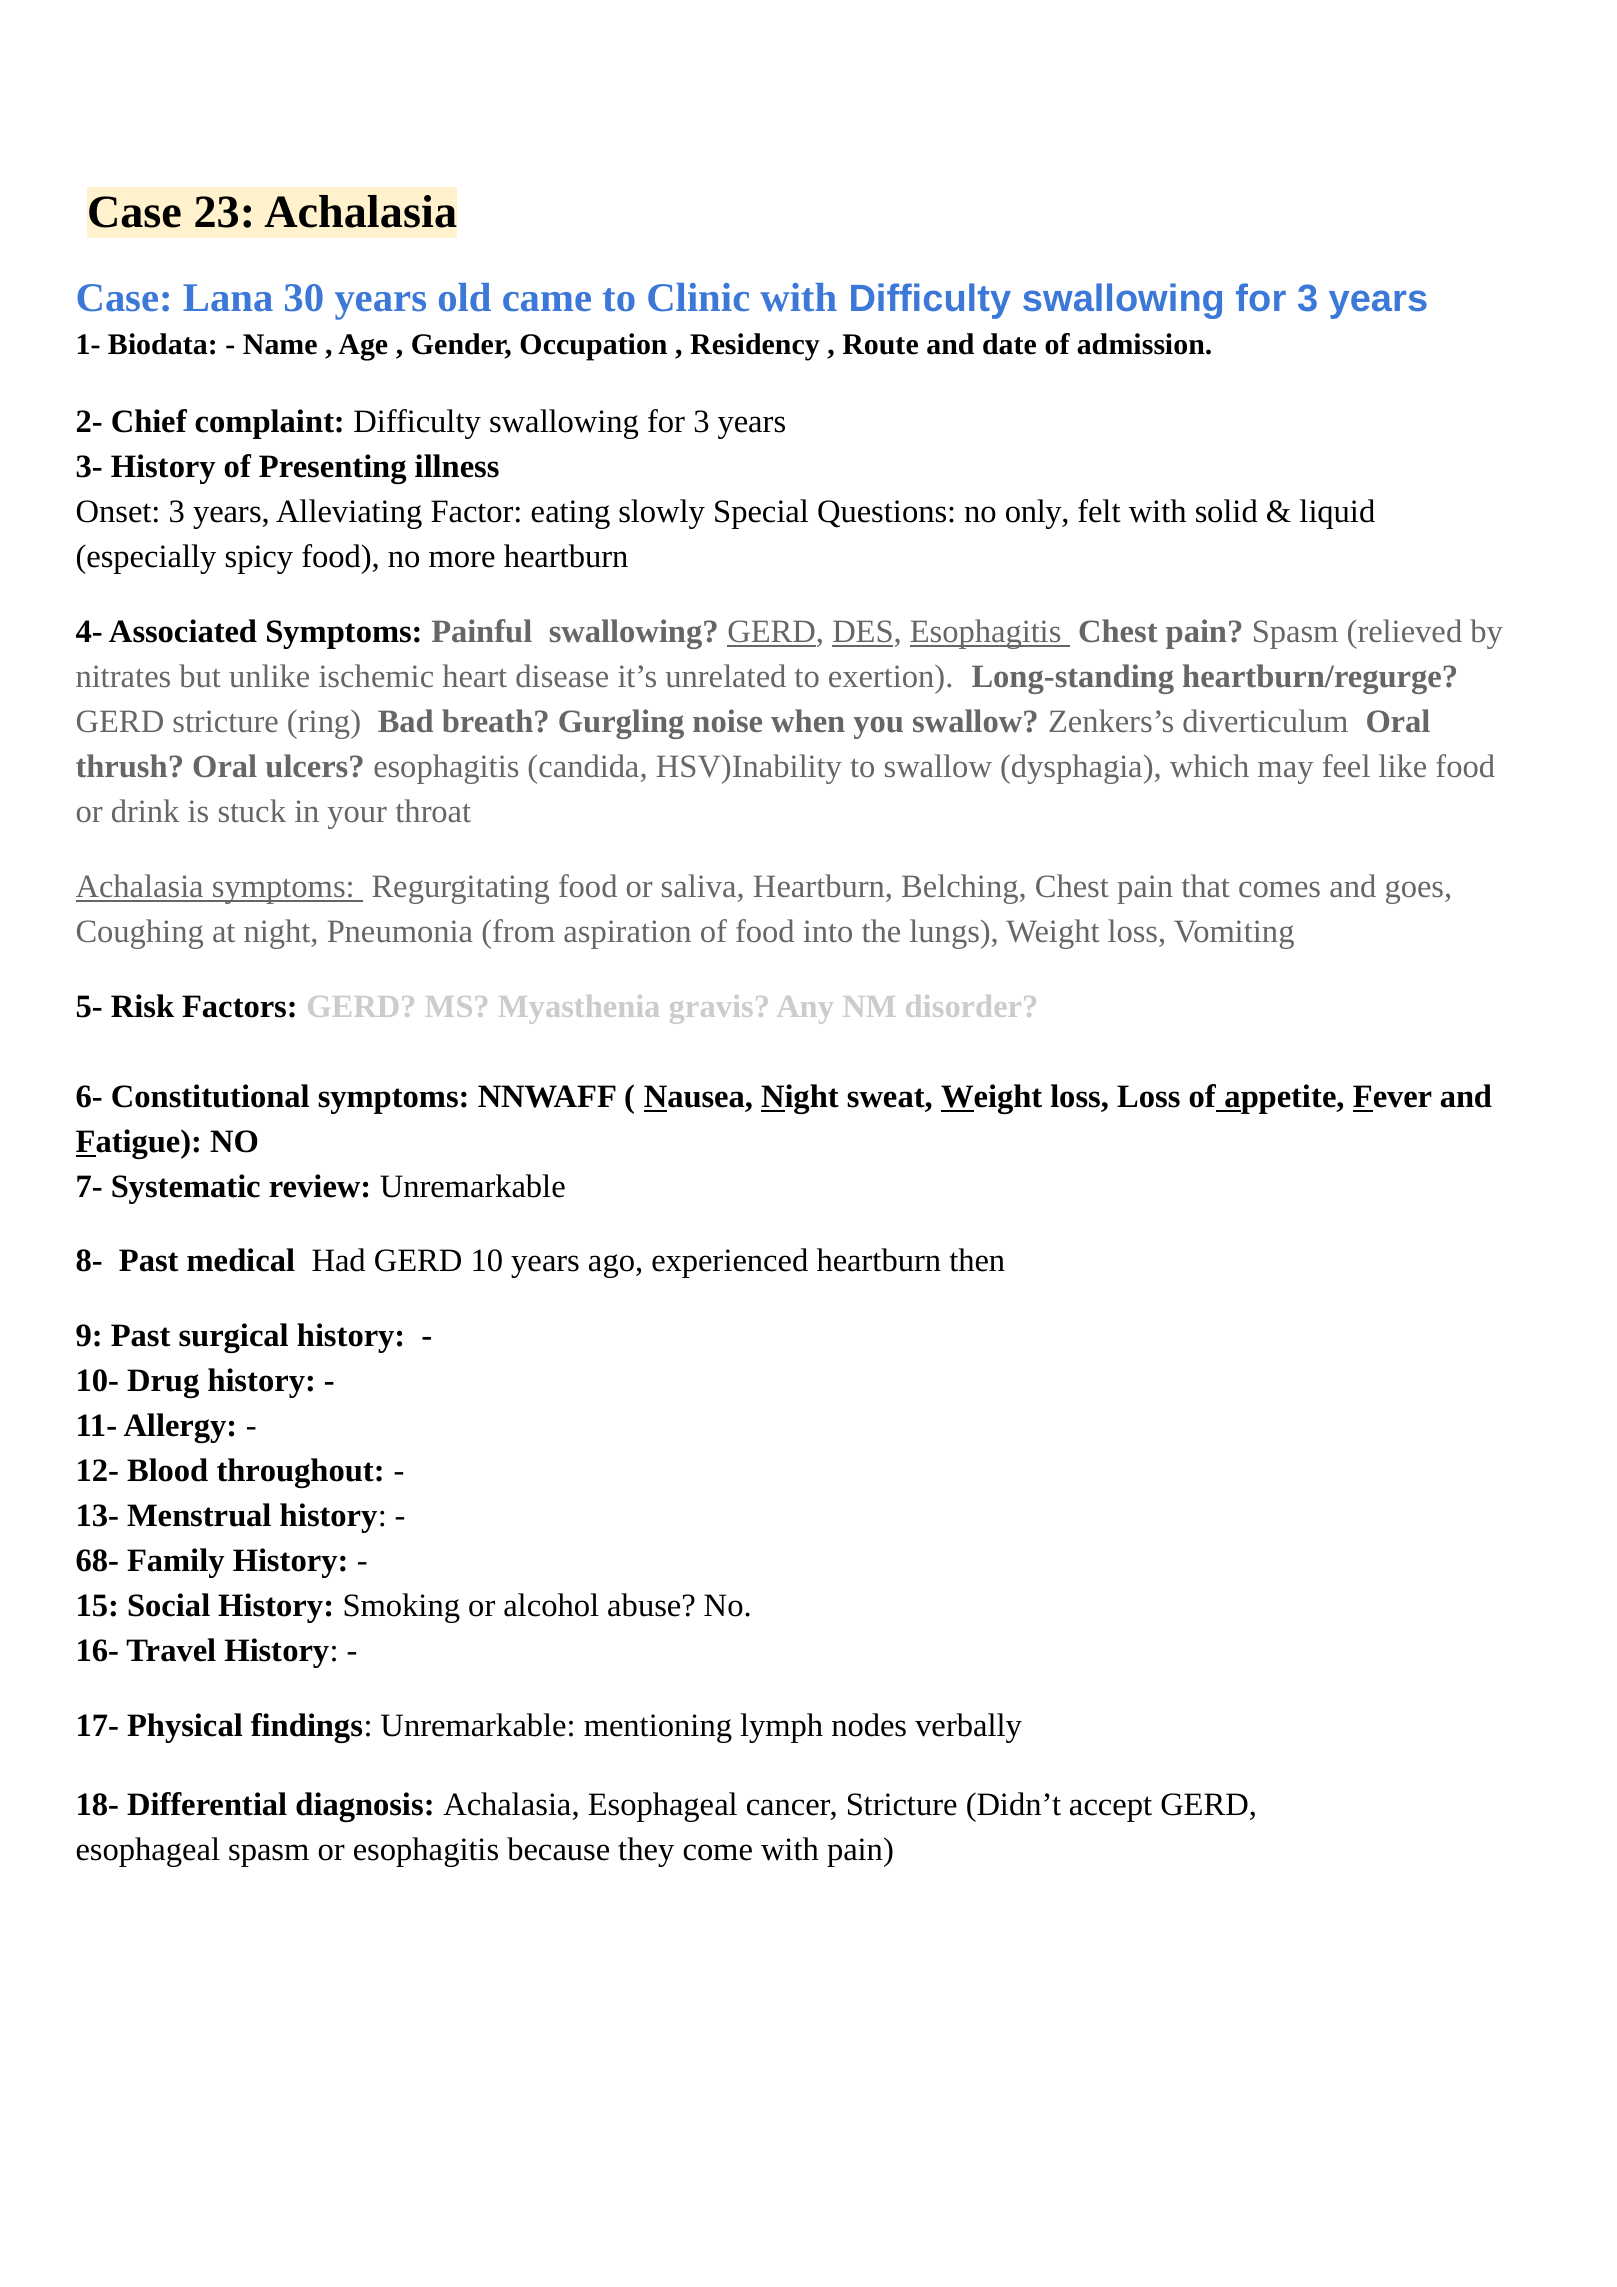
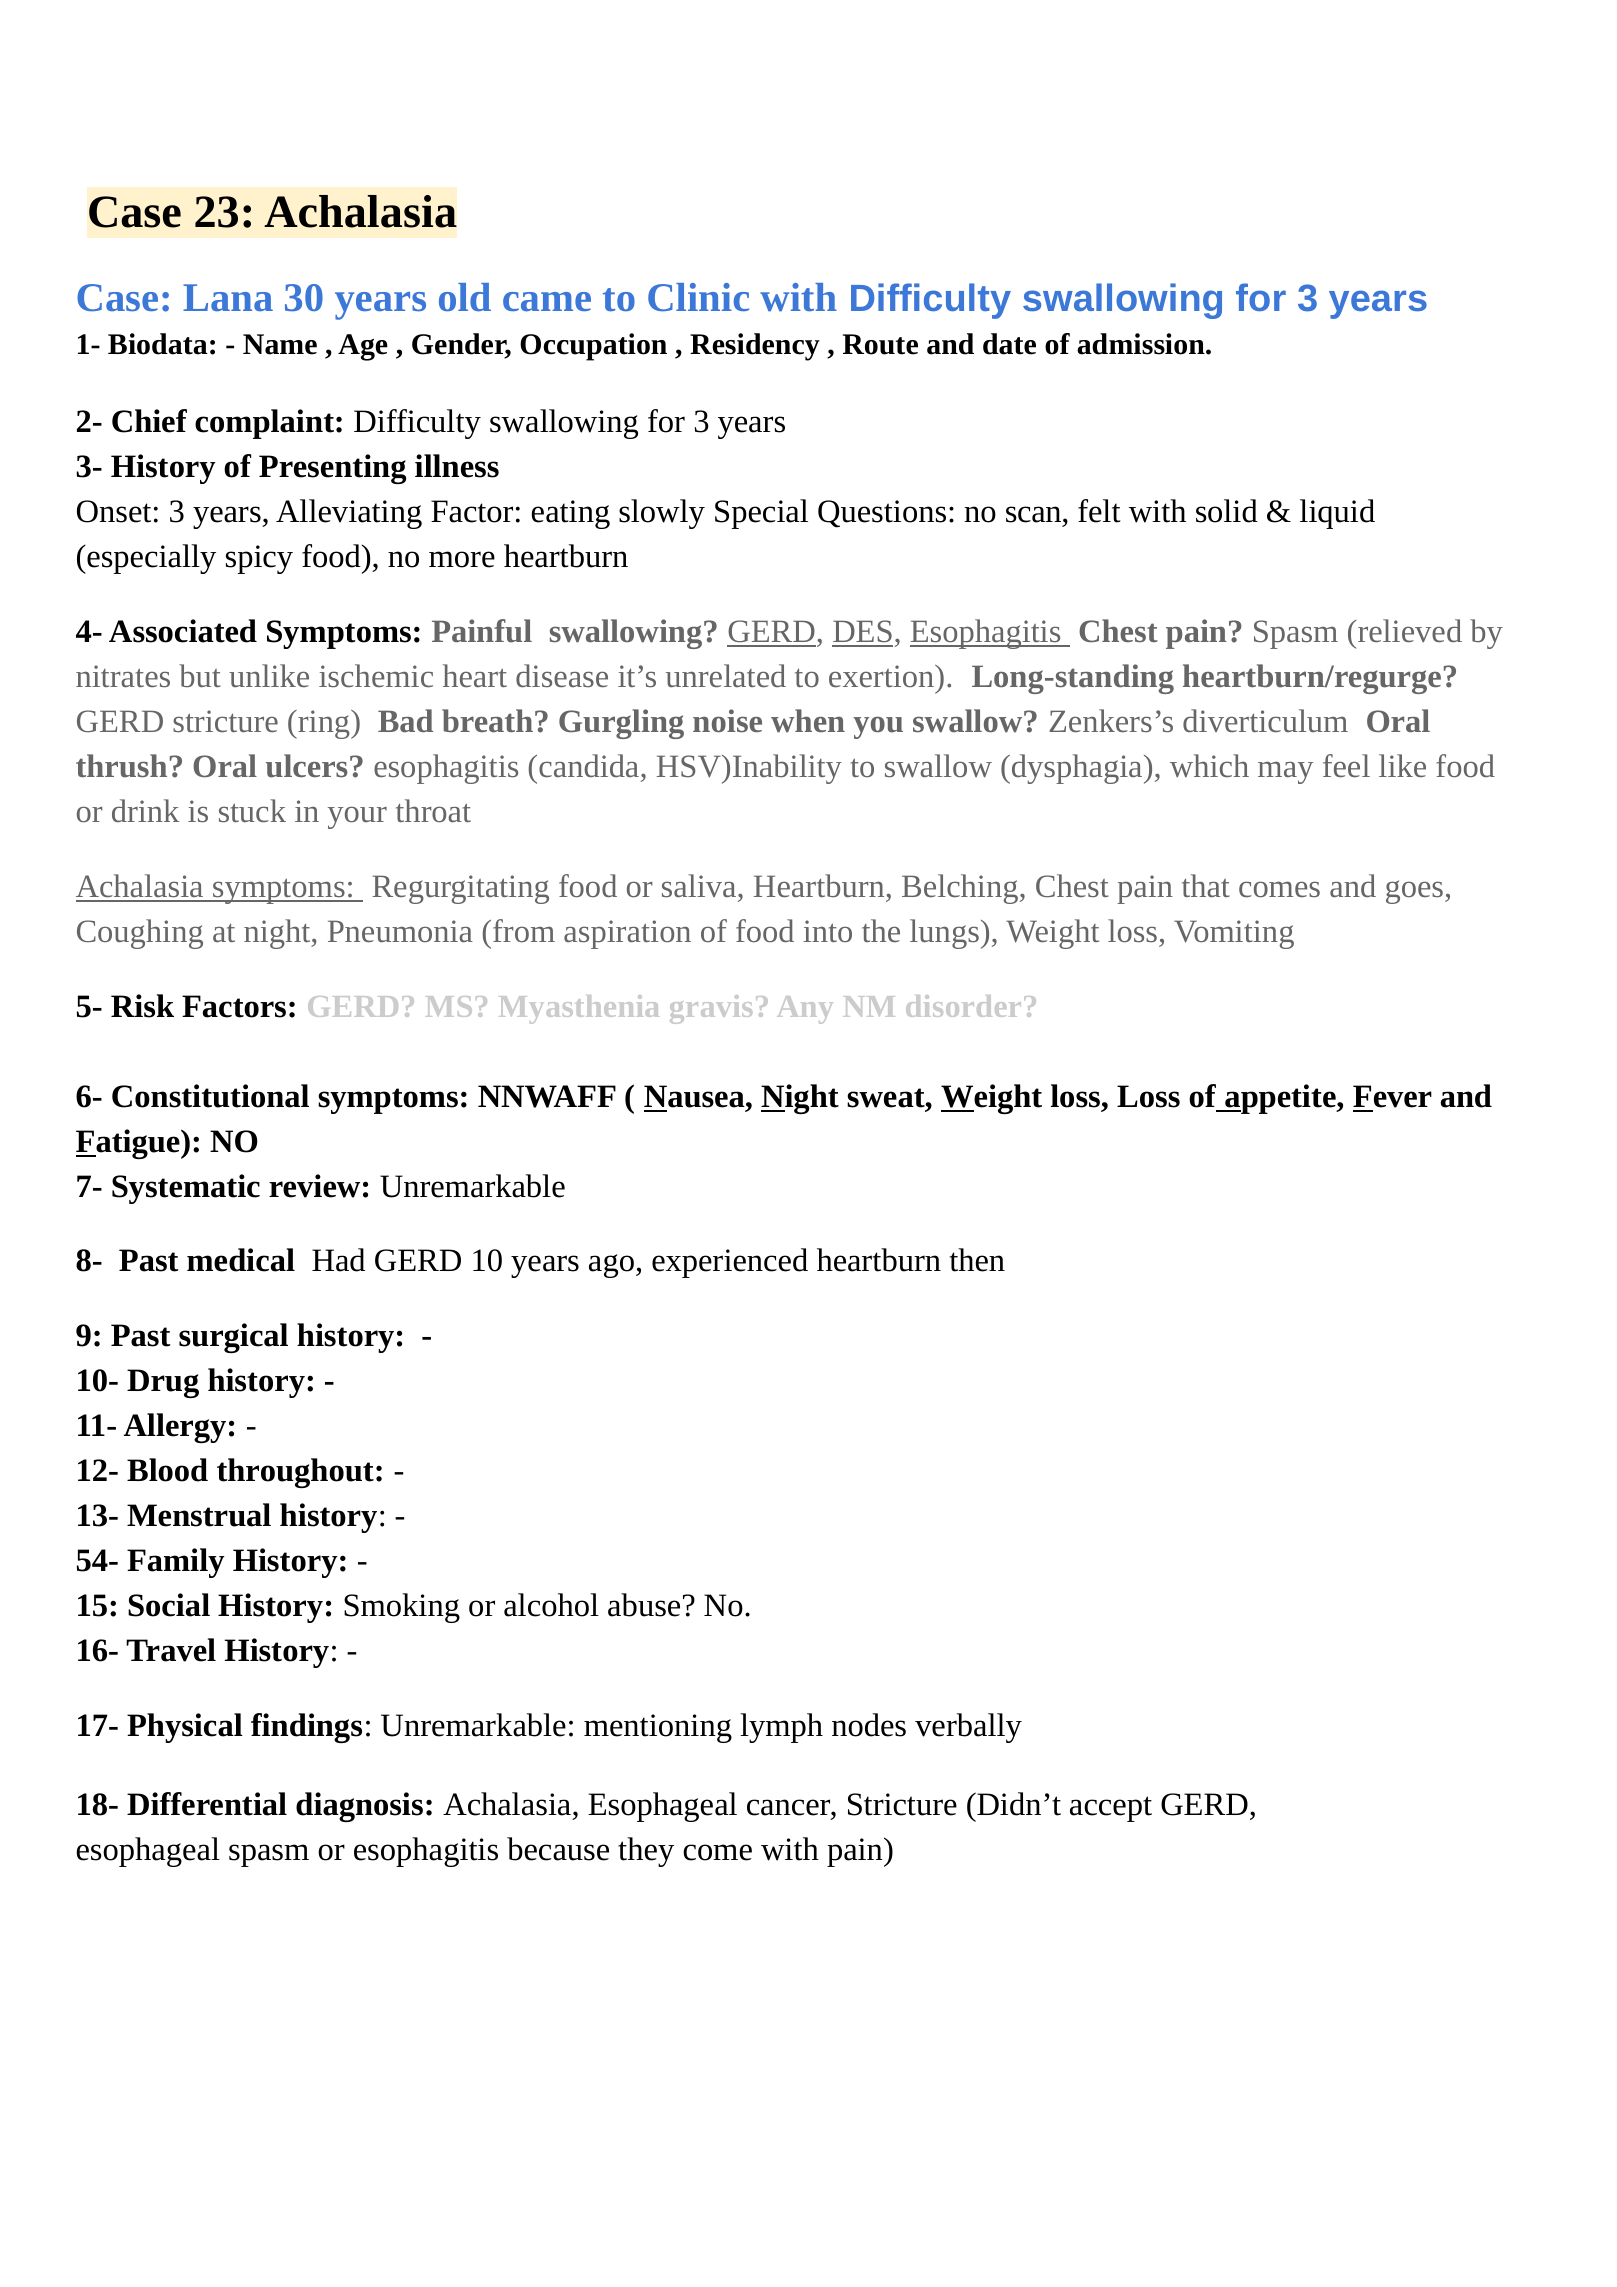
only: only -> scan (1037, 512)
68-: 68- -> 54- (97, 1561)
